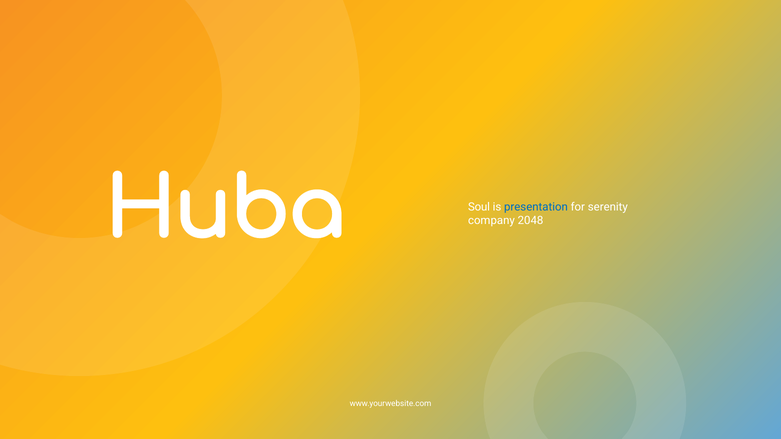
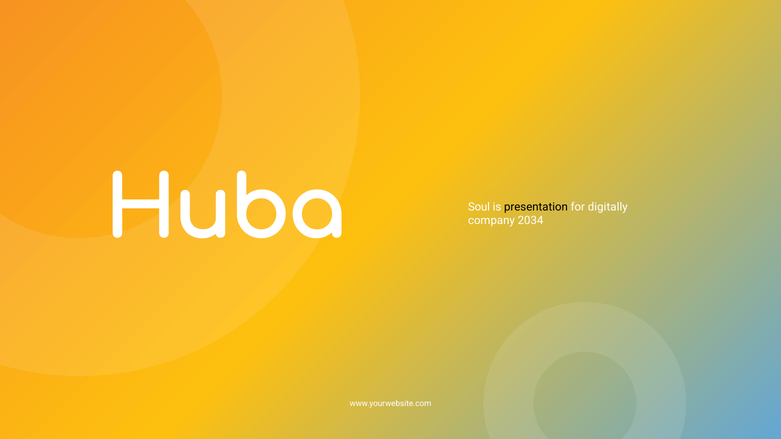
presentation colour: blue -> black (536, 207)
serenity: serenity -> digitally (608, 207)
2048: 2048 -> 2034 (531, 221)
